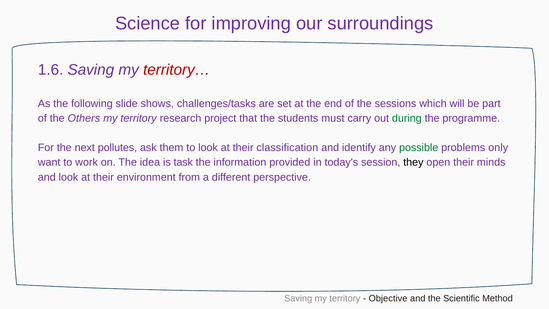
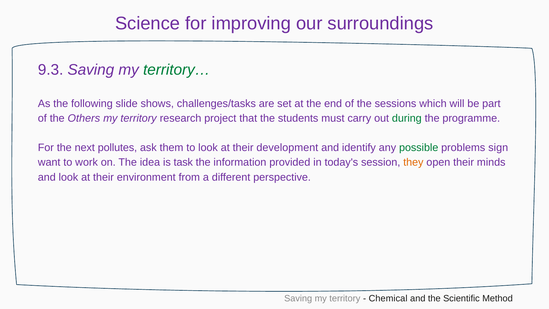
1.6: 1.6 -> 9.3 (51, 70)
territory… colour: red -> green (177, 70)
classification: classification -> development (287, 148)
only: only -> sign (498, 148)
they colour: black -> orange (413, 162)
Objective: Objective -> Chemical (388, 298)
